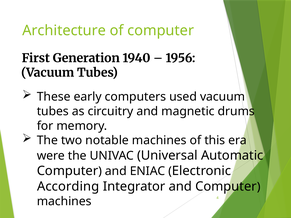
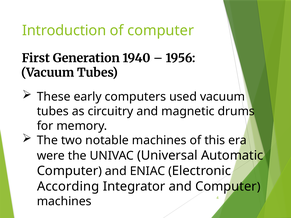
Architecture: Architecture -> Introduction (64, 31)
